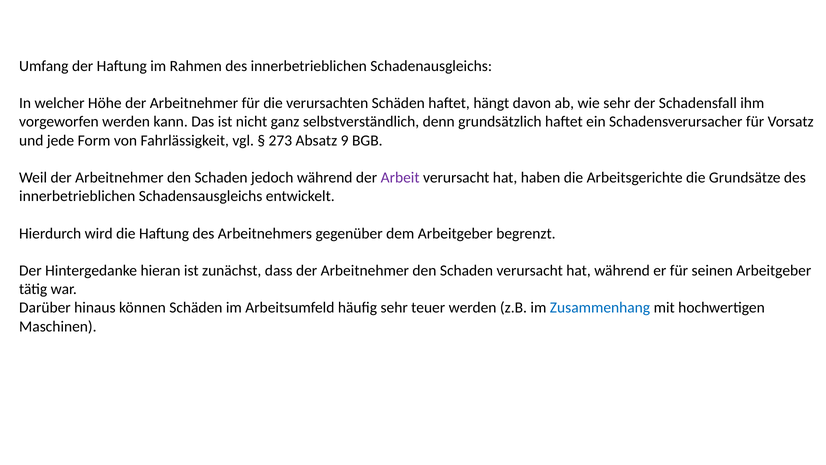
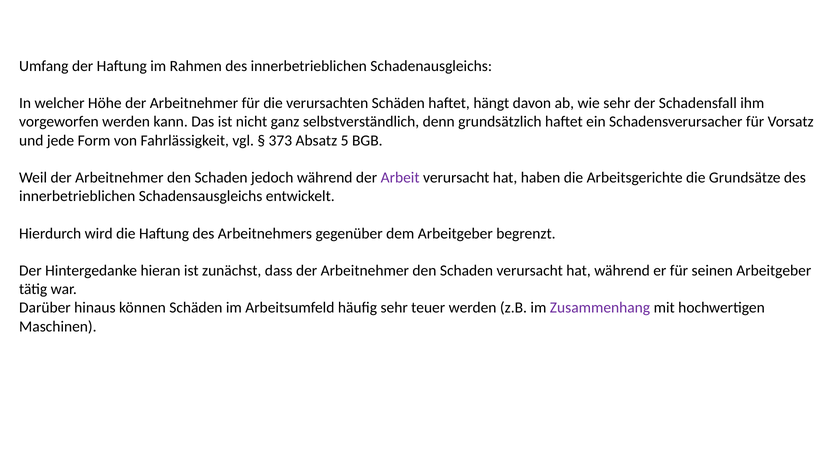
273: 273 -> 373 (280, 140)
9: 9 -> 5 (345, 140)
Zusammenhang colour: blue -> purple (600, 308)
